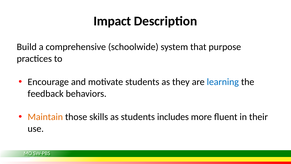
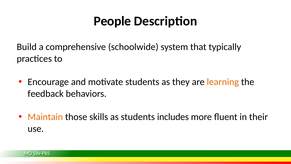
Impact: Impact -> People (112, 21)
purpose: purpose -> typically (225, 47)
learning colour: blue -> orange (223, 82)
